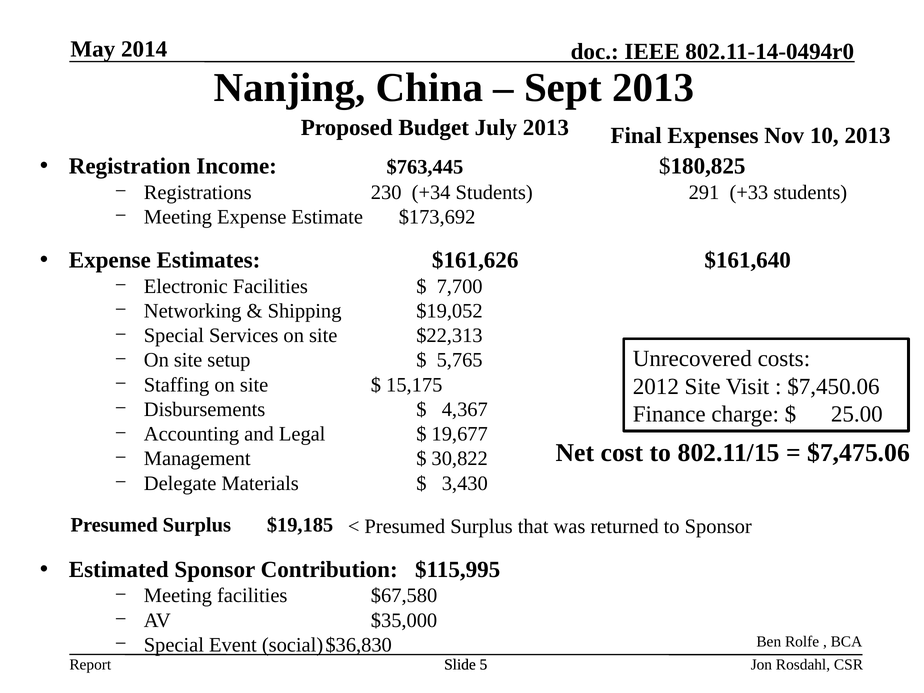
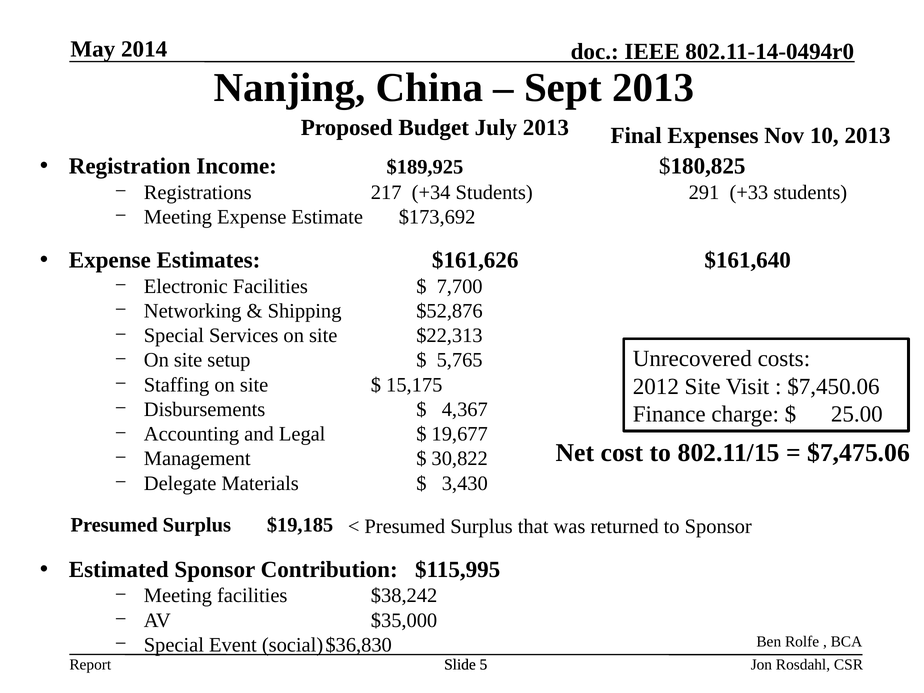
$763,445: $763,445 -> $189,925 (425, 167)
230: 230 -> 217 (386, 192)
$19,052: $19,052 -> $52,876 (449, 311)
$67,580: $67,580 -> $38,242 (404, 596)
